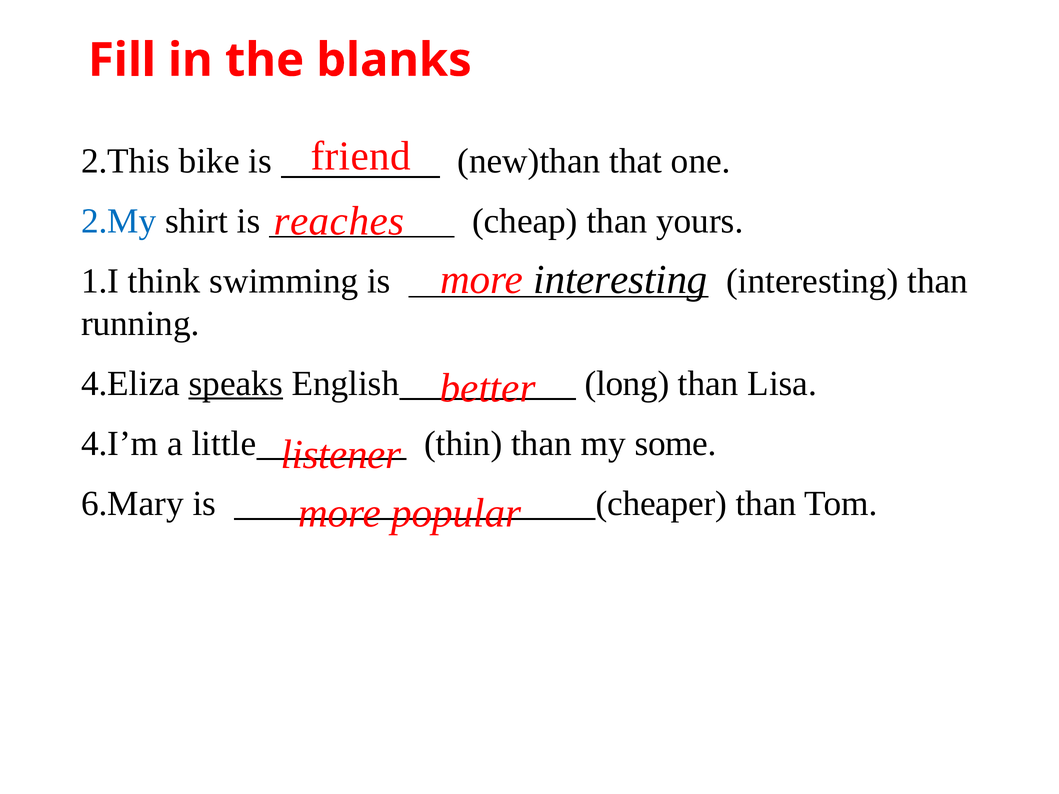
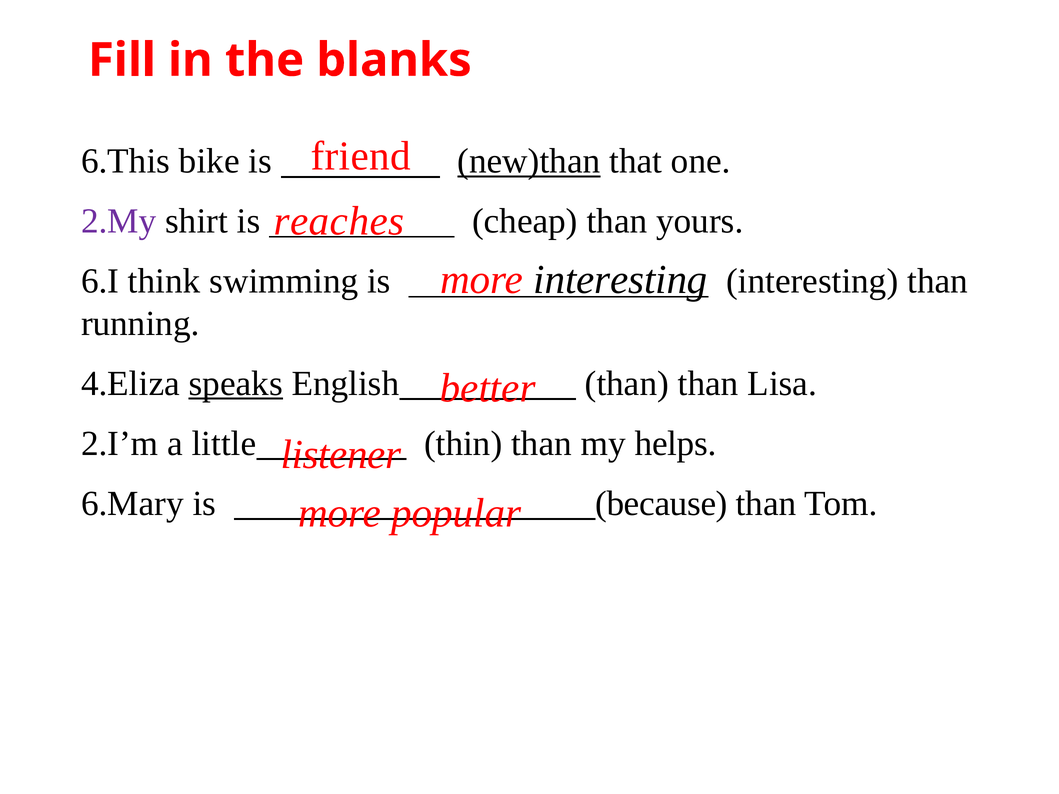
2.This: 2.This -> 6.This (126, 161)
new)than underline: none -> present (529, 161)
2.My colour: blue -> purple (119, 221)
1.I: 1.I -> 6.I (100, 281)
English long: long -> than (627, 384)
4.I’m: 4.I’m -> 2.I’m (120, 444)
some: some -> helps (676, 444)
cheaper: cheaper -> because (661, 504)
